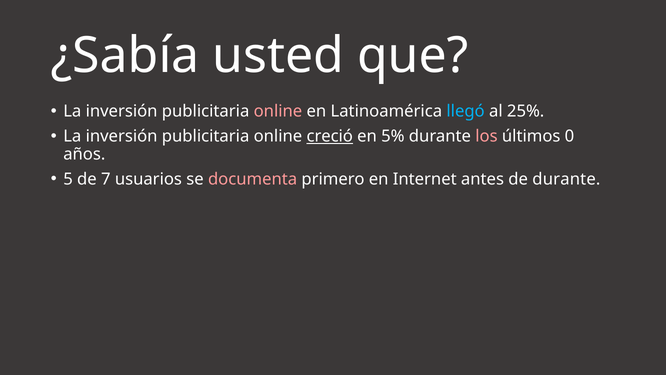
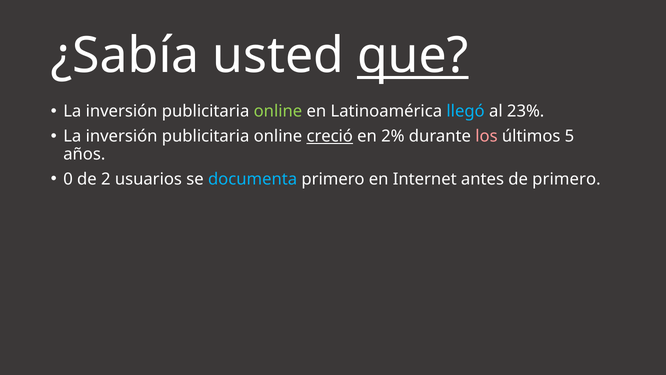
que underline: none -> present (413, 56)
online colour: pink -> light green (278, 111)
25%: 25% -> 23% (526, 111)
5%: 5% -> 2% (393, 136)
0: 0 -> 5 (569, 136)
5: 5 -> 0 (68, 179)
7: 7 -> 2 (106, 179)
documenta colour: pink -> light blue (253, 179)
de durante: durante -> primero (566, 179)
